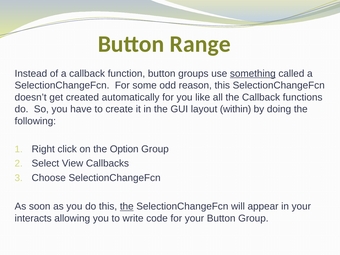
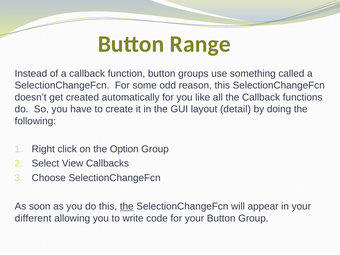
something underline: present -> none (253, 73)
within: within -> detail (235, 109)
interacts: interacts -> different (33, 218)
